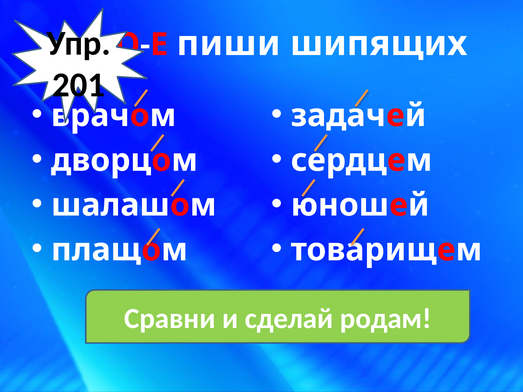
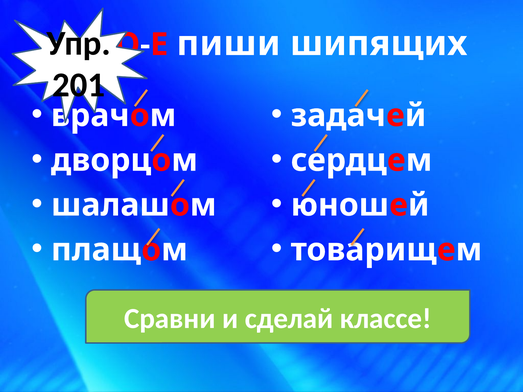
родам: родам -> классе (386, 319)
